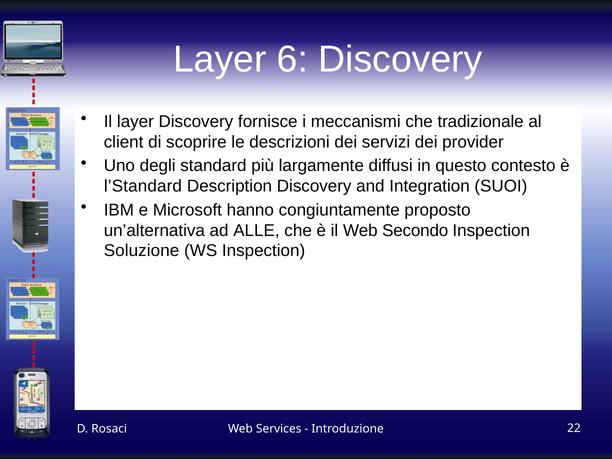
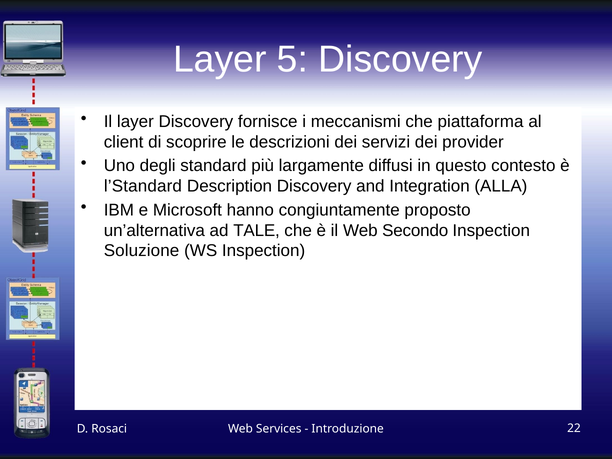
6: 6 -> 5 (293, 59)
tradizionale: tradizionale -> piattaforma (481, 122)
SUOI: SUOI -> ALLA (501, 186)
ALLE: ALLE -> TALE (257, 230)
